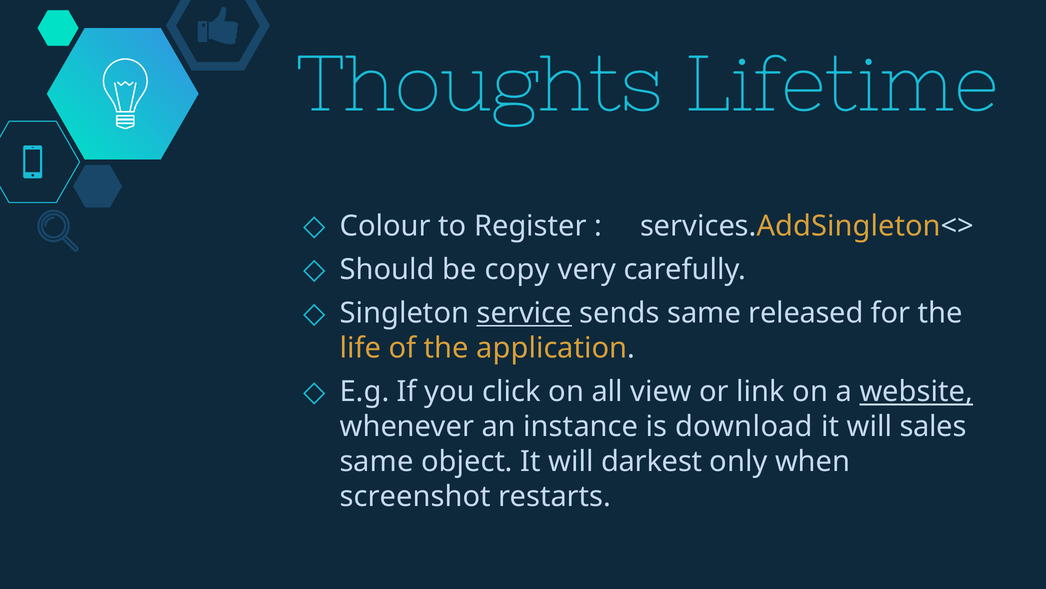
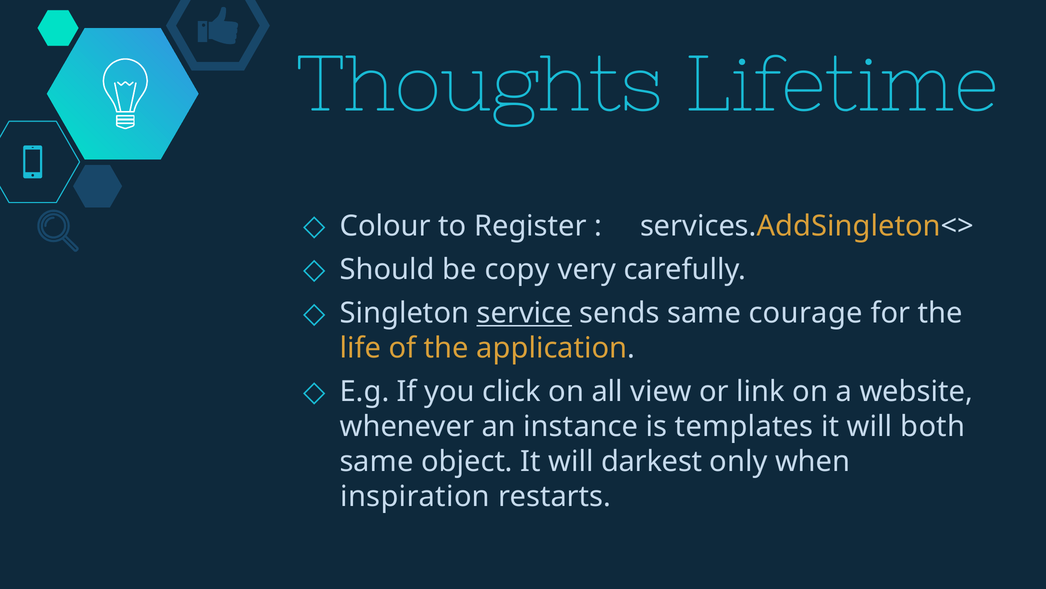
released: released -> courage (806, 313)
website underline: present -> none (916, 391)
download: download -> templates (744, 426)
sales: sales -> both (933, 426)
screenshot: screenshot -> inspiration (415, 496)
